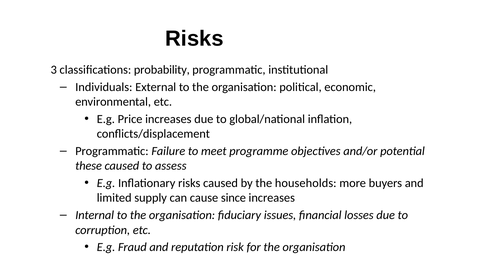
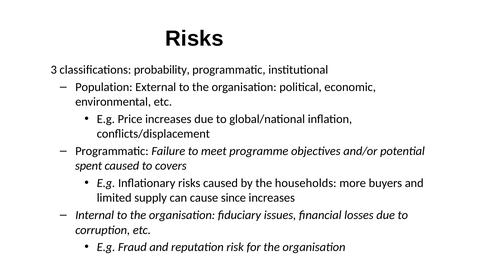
Individuals: Individuals -> Population (104, 87)
these: these -> spent (89, 166)
assess: assess -> covers (171, 166)
